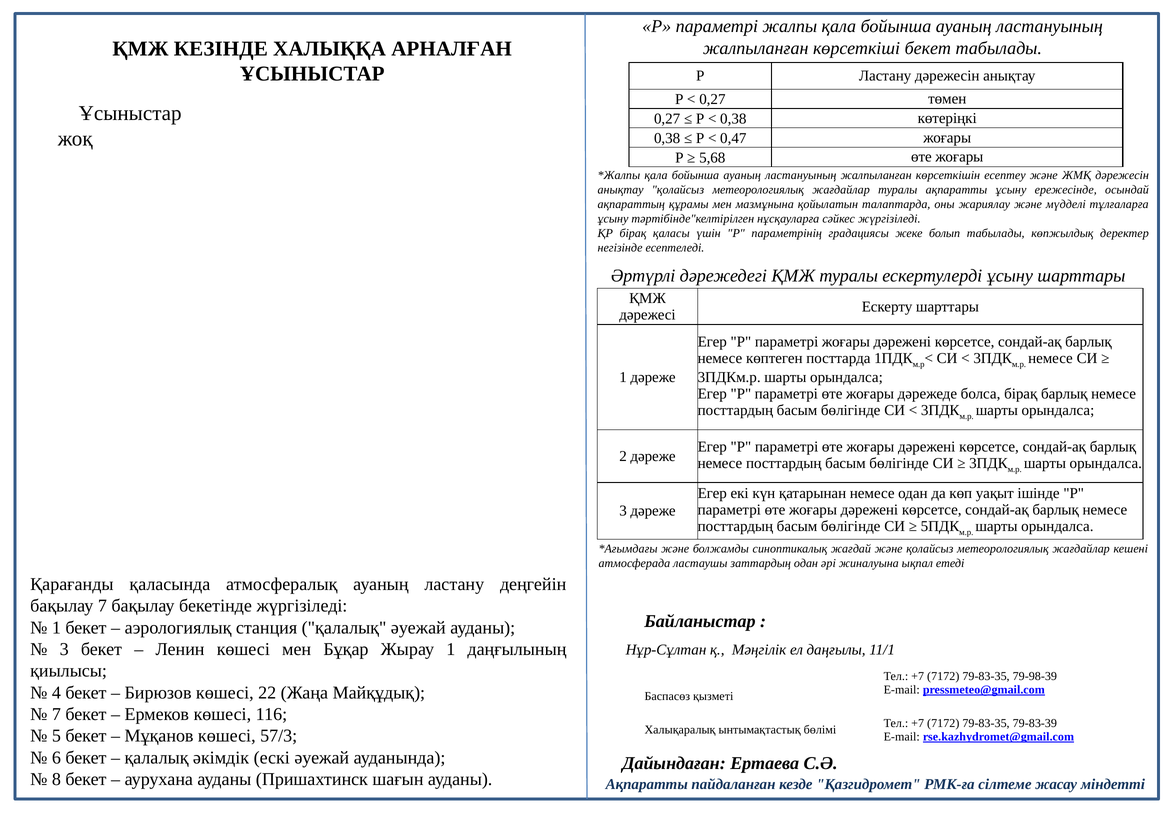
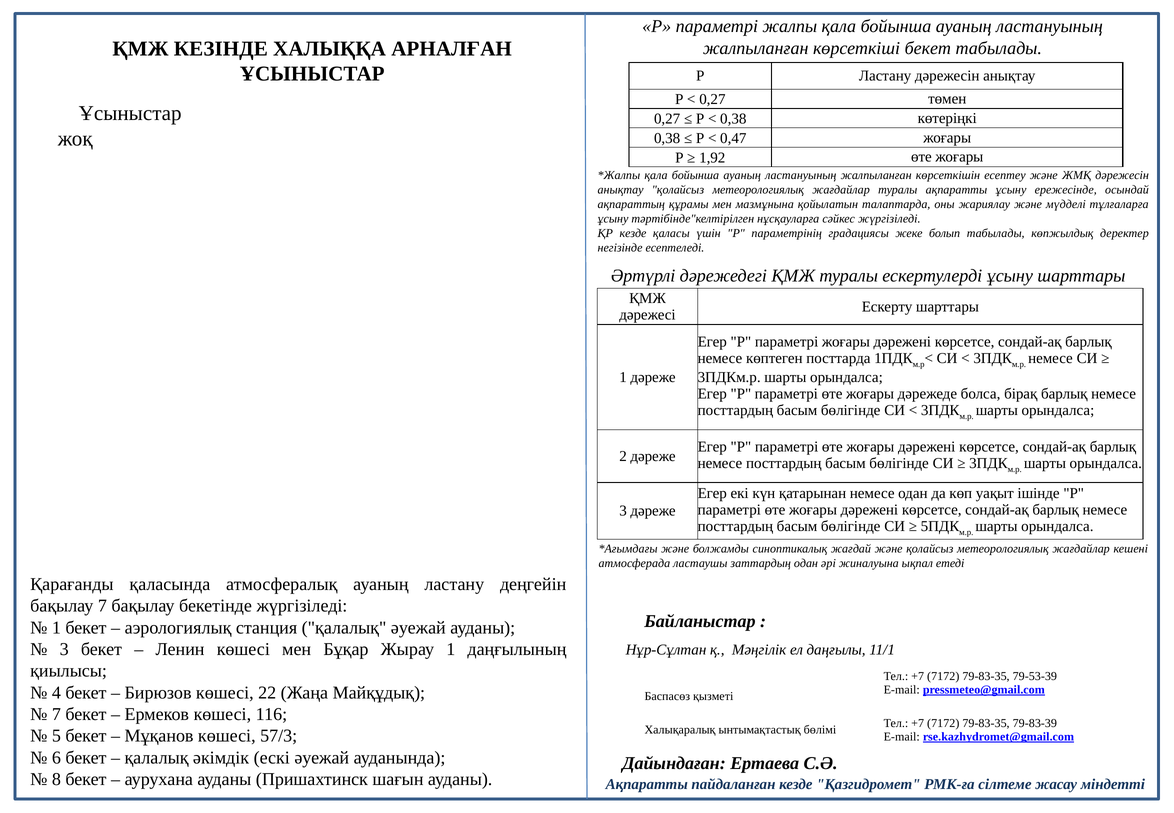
5,68: 5,68 -> 1,92 (712, 158)
ҚР бірақ: бірақ -> кезде (633, 233)
79-98-39: 79-98-39 -> 79-53-39 (1035, 676)
